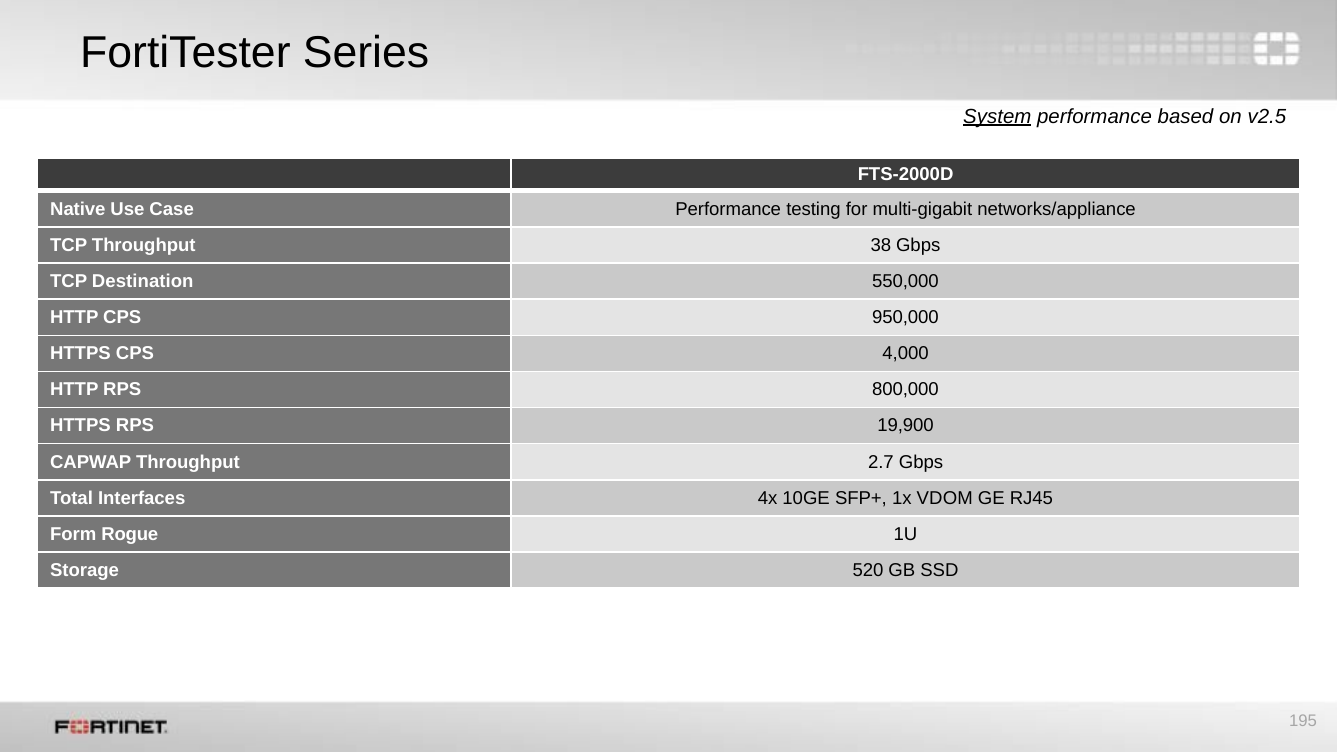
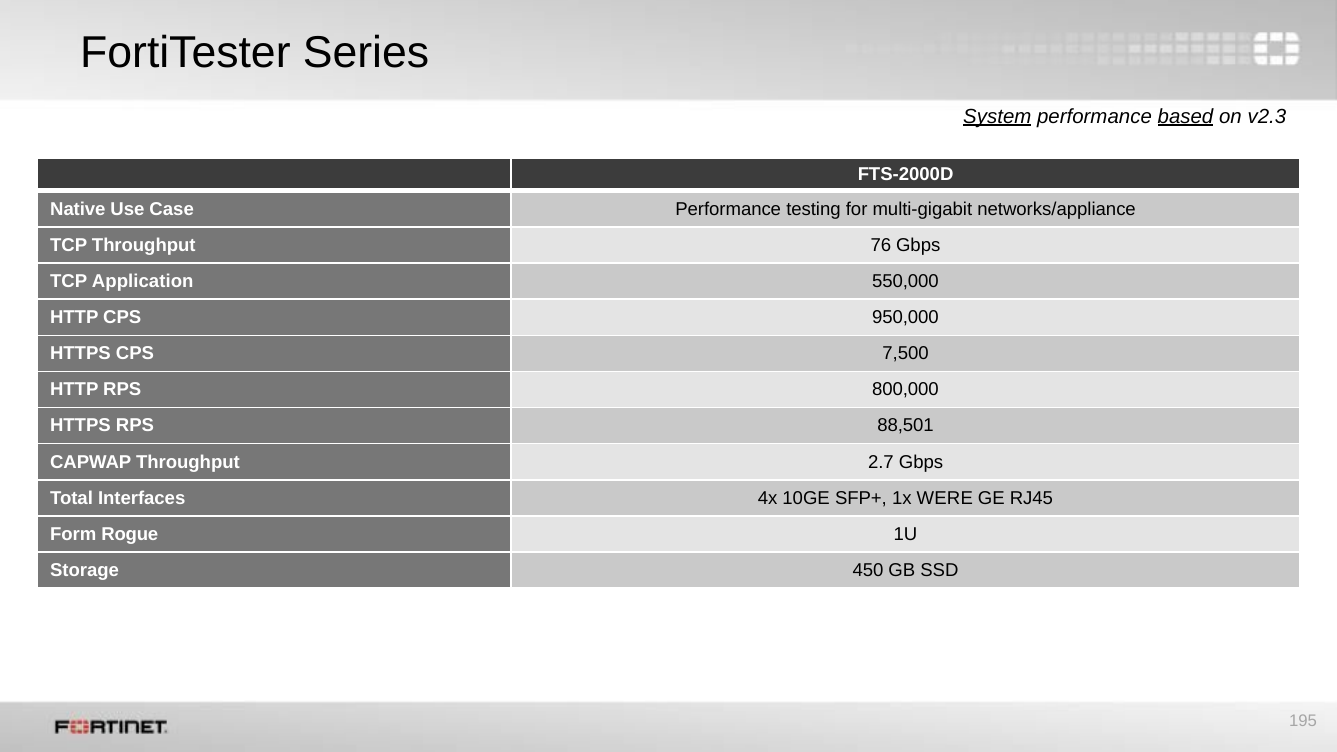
based underline: none -> present (1186, 116)
v2.5: v2.5 -> v2.3 (1267, 116)
38: 38 -> 76 (881, 245)
Destination: Destination -> Application (143, 281)
4,000: 4,000 -> 7,500 (906, 354)
19,900: 19,900 -> 88,501 (906, 426)
VDOM: VDOM -> WERE (945, 498)
520: 520 -> 450 (868, 570)
